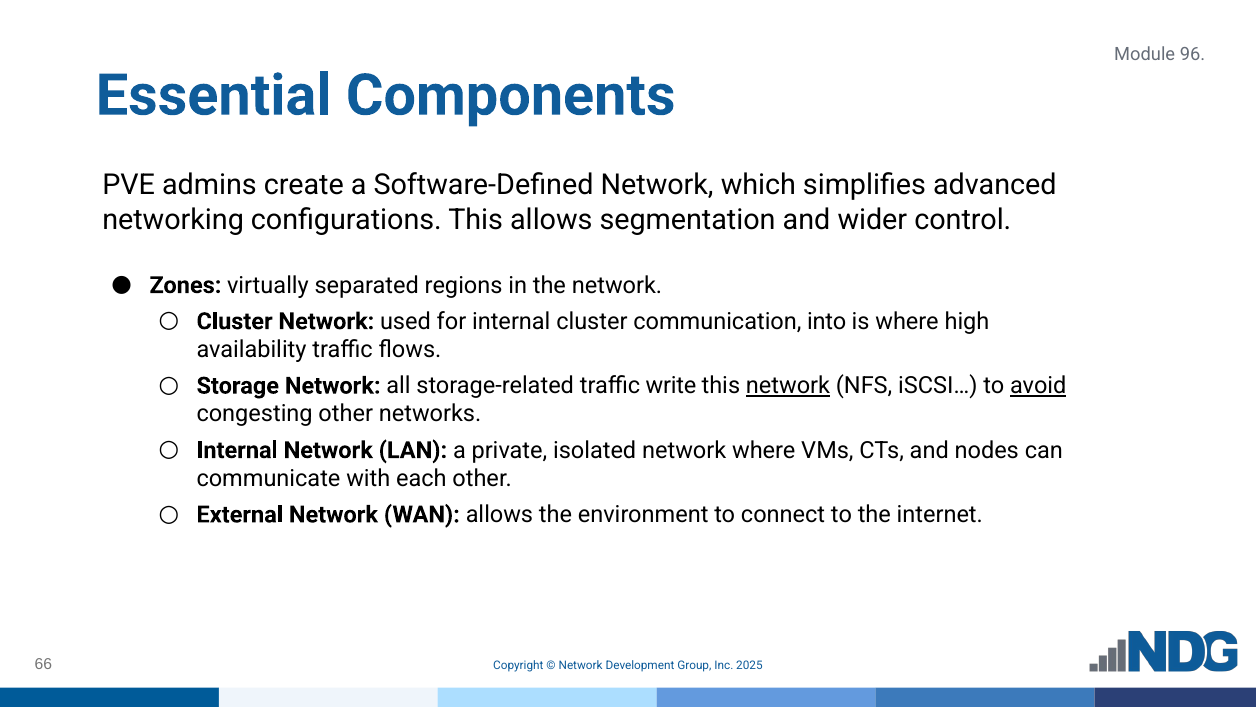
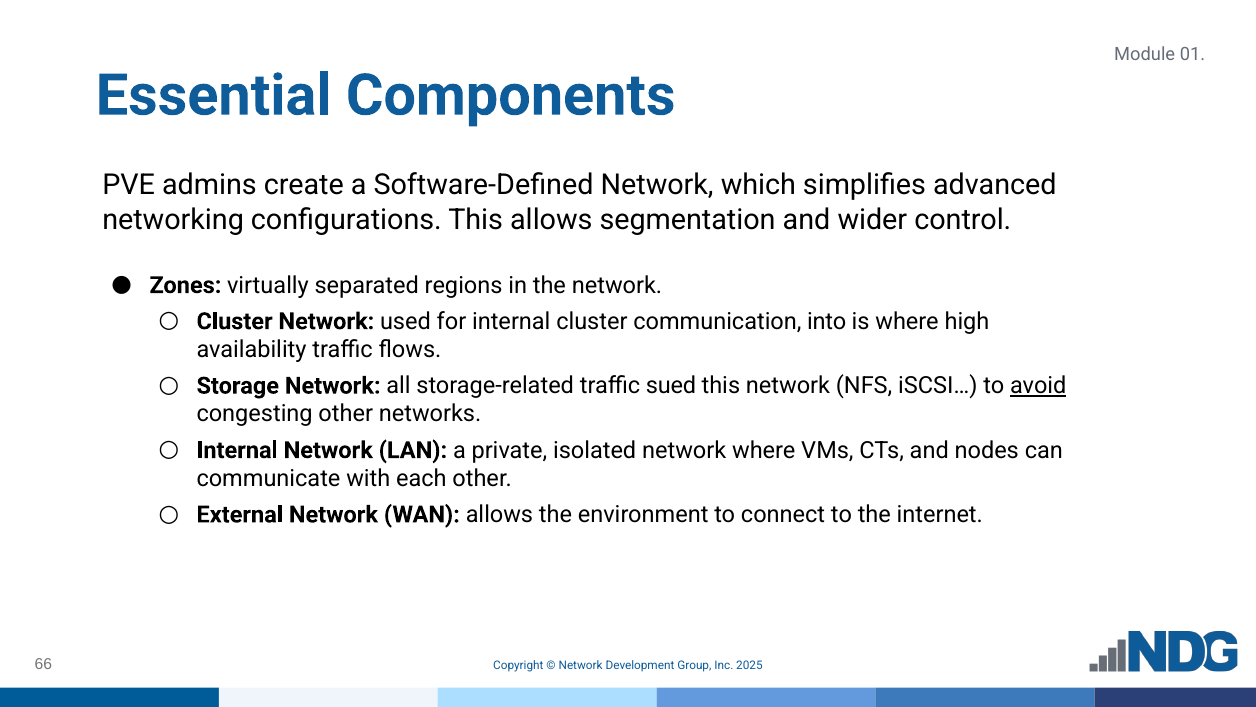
96: 96 -> 01 (1192, 55)
write: write -> sued (671, 386)
network underline: present -> none (788, 386)
